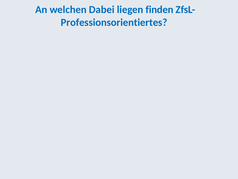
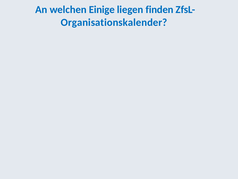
Dabei: Dabei -> Einige (102, 10)
Professionsorientiertes: Professionsorientiertes -> Organisationskalender (114, 22)
